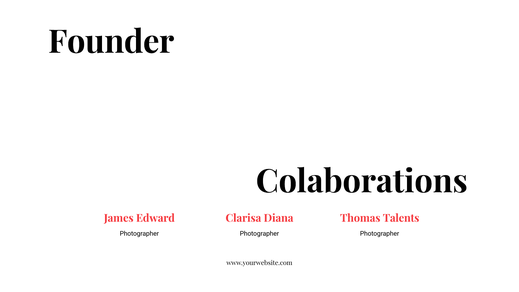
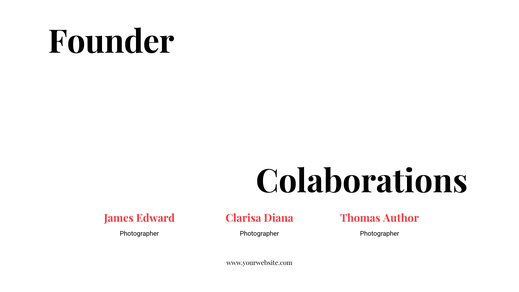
Talents: Talents -> Author (401, 218)
